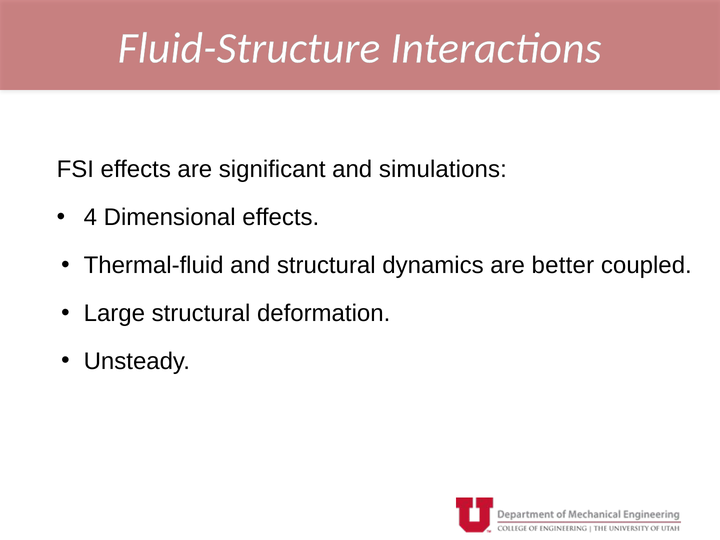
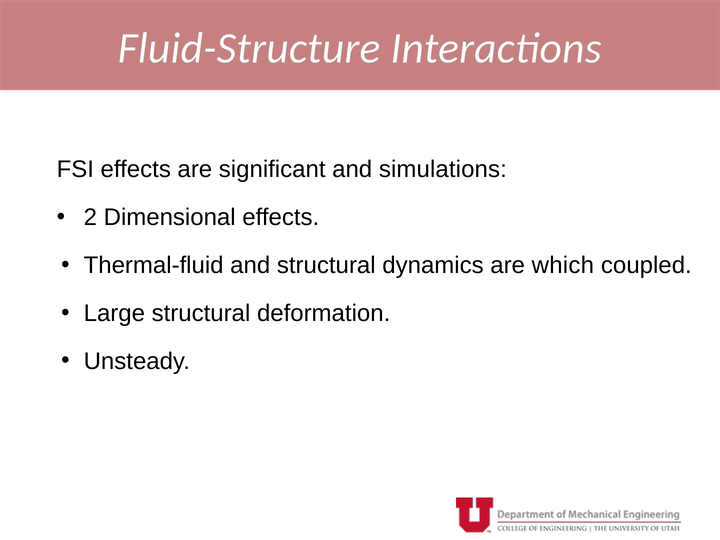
4: 4 -> 2 (90, 217)
better: better -> which (563, 265)
